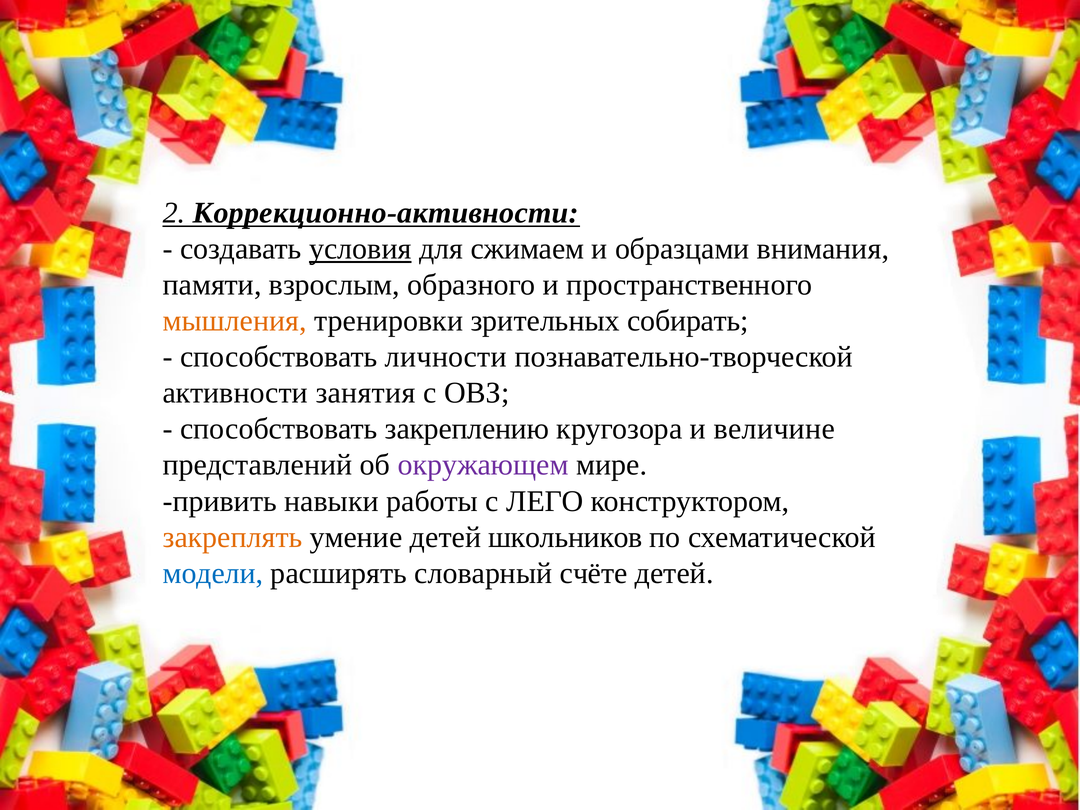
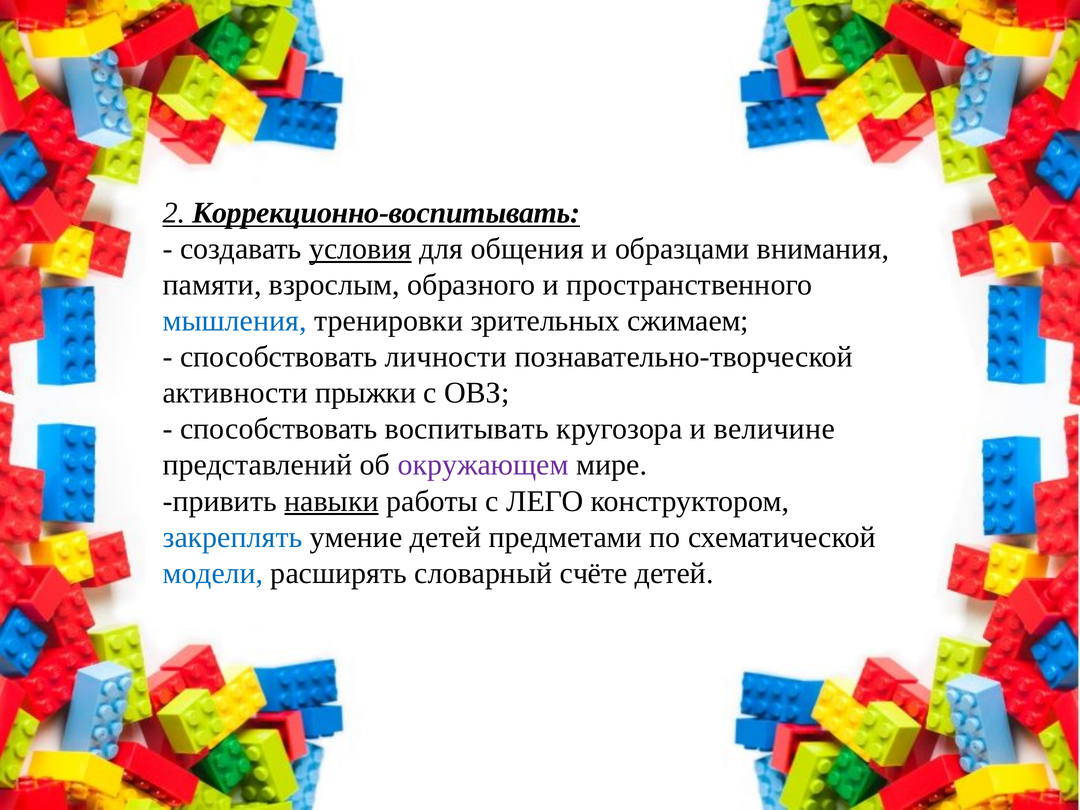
Коррекционно-активности: Коррекционно-активности -> Коррекционно-воспитывать (386, 213)
сжимаем: сжимаем -> общения (527, 249)
мышления colour: orange -> blue (235, 321)
собирать: собирать -> сжимаем (688, 321)
занятия: занятия -> прыжки (366, 393)
закреплению: закреплению -> воспитывать (467, 429)
навыки underline: none -> present (331, 501)
закреплять colour: orange -> blue (233, 537)
школьников: школьников -> предметами (565, 537)
